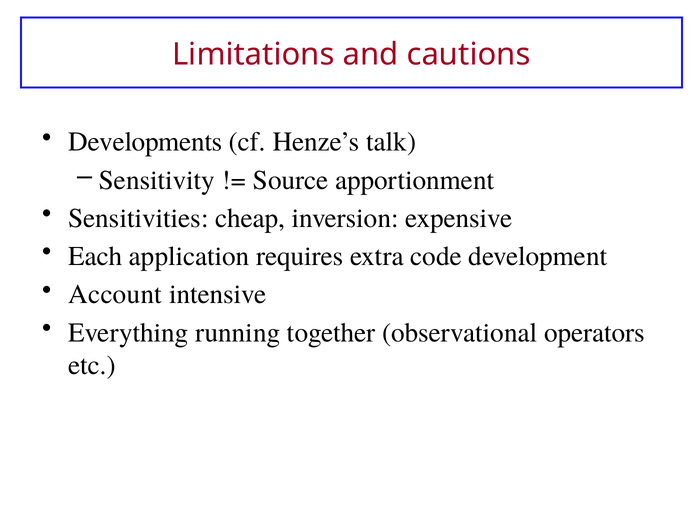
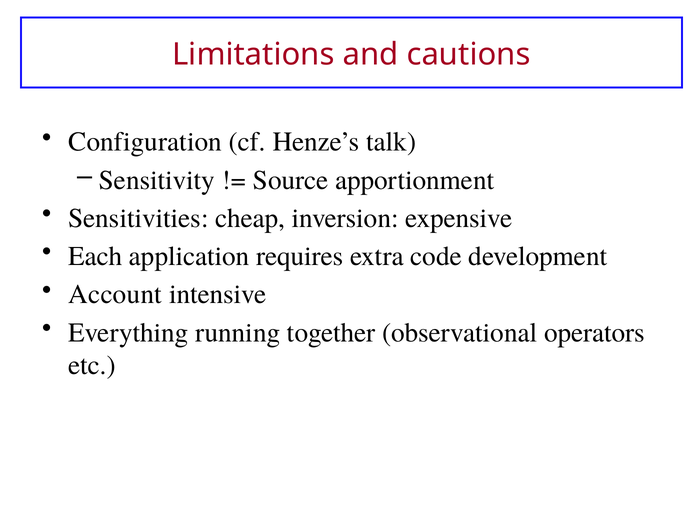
Developments: Developments -> Configuration (145, 142)
